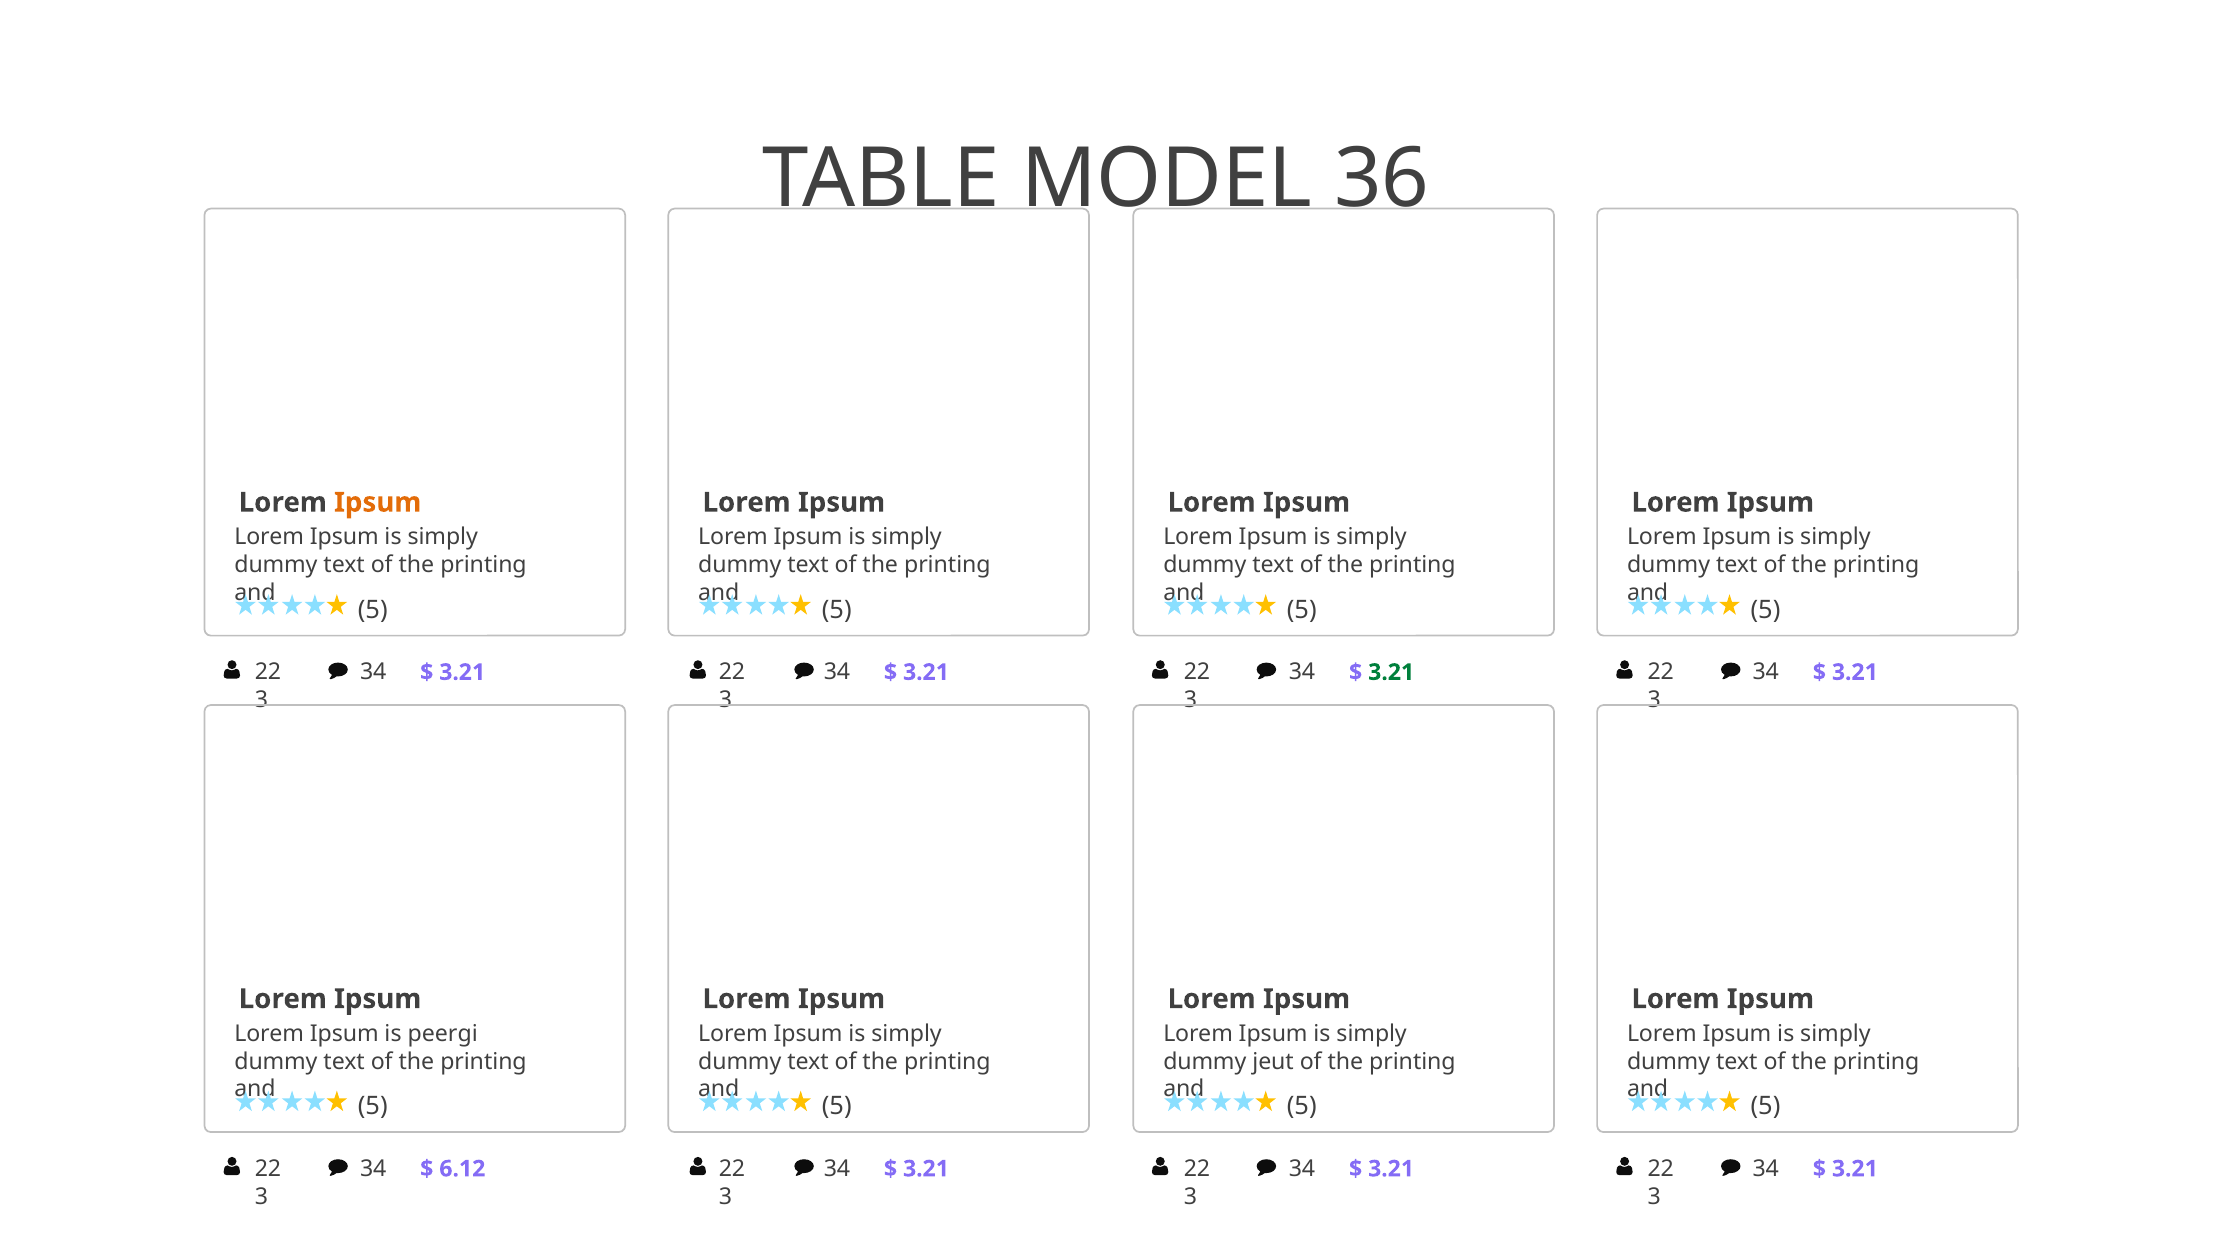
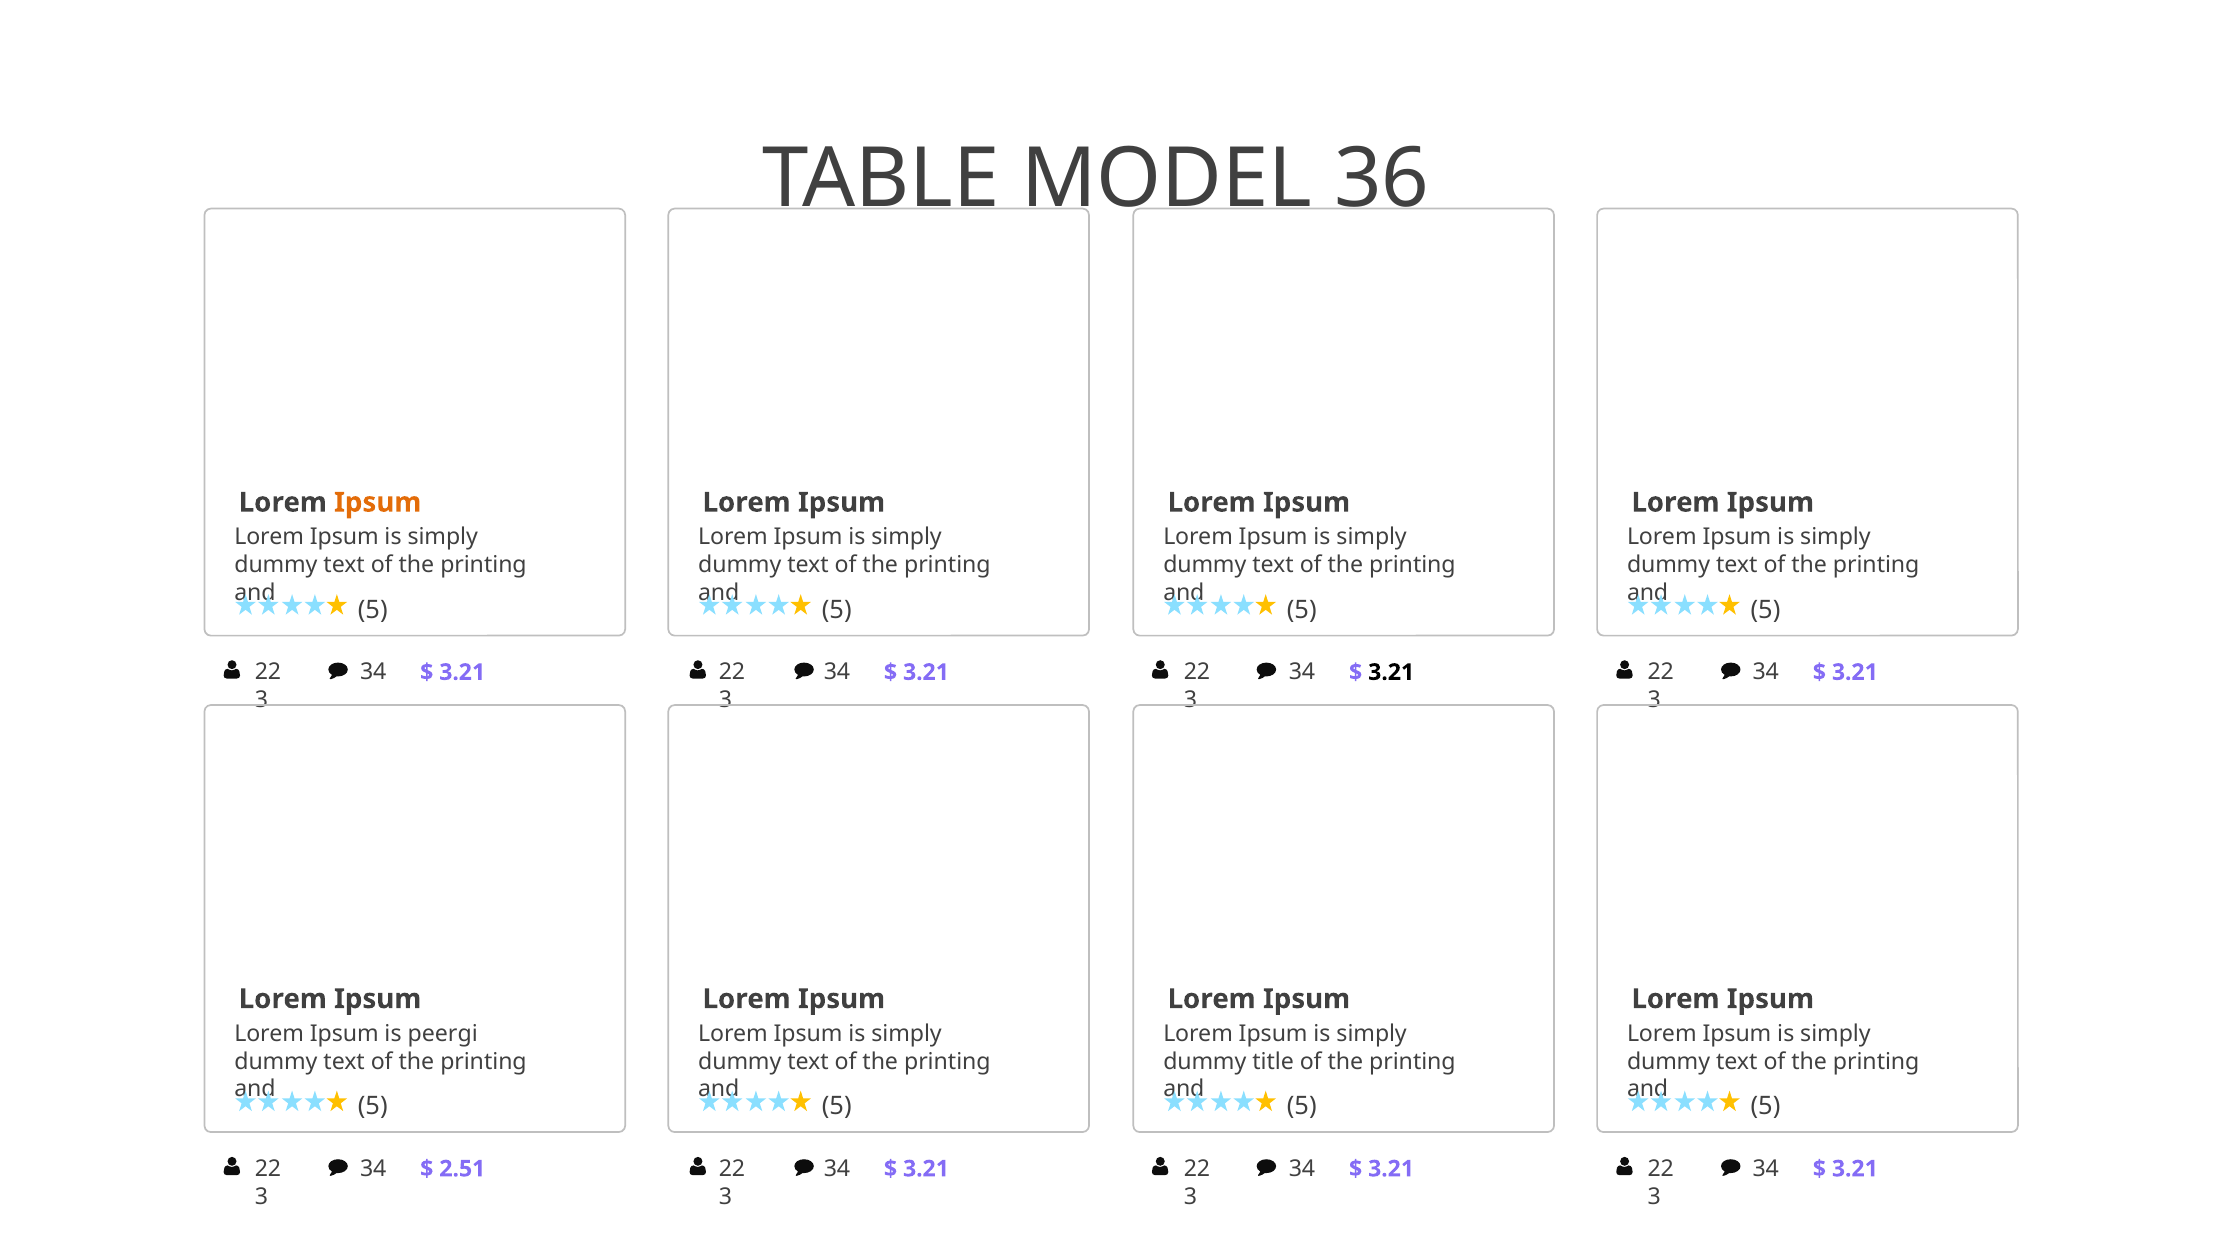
3.21 colour: green -> black (1391, 672)
jeut: jeut -> title (1273, 1061)
6.12: 6.12 -> 2.51 (462, 1169)
